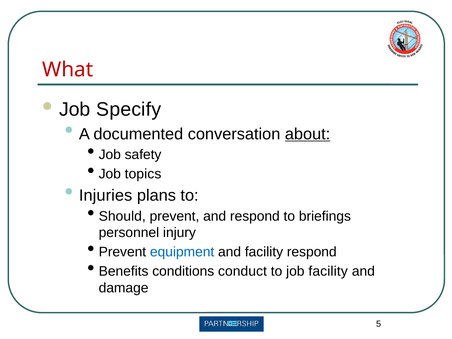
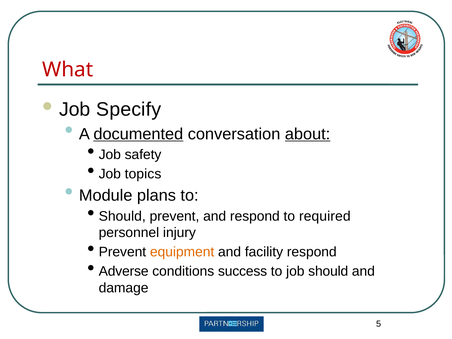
documented underline: none -> present (138, 134)
Injuries: Injuries -> Module (106, 195)
briefings: briefings -> required (325, 216)
equipment colour: blue -> orange (182, 252)
Benefits: Benefits -> Adverse (124, 271)
conduct: conduct -> success (243, 271)
job facility: facility -> should (328, 271)
